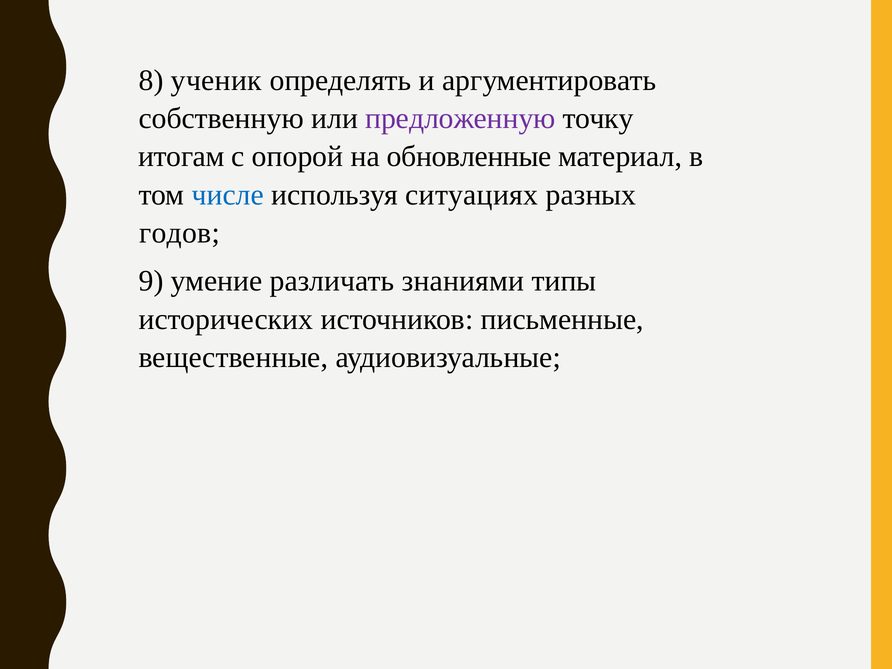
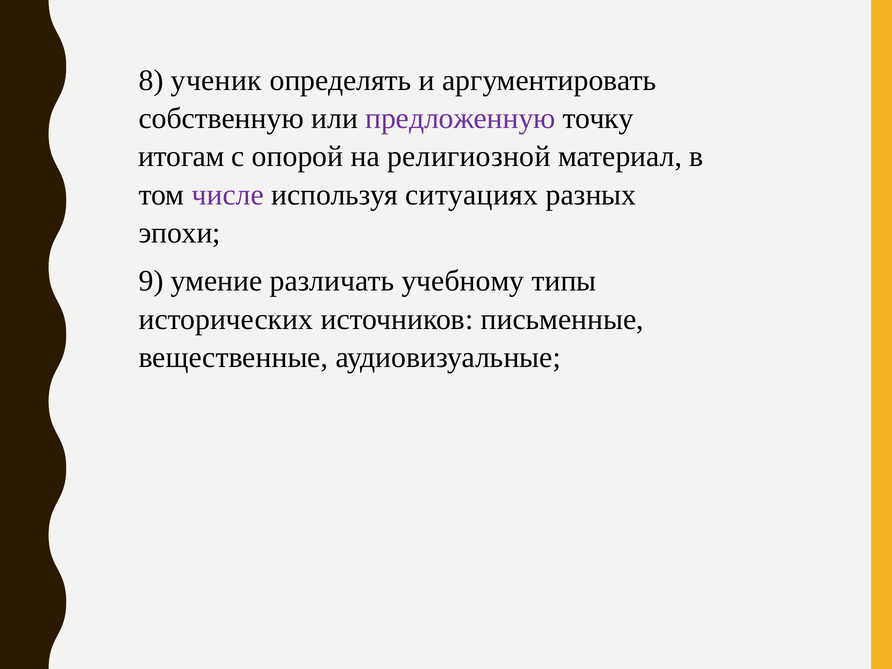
обновленные: обновленные -> религиозной (469, 157)
числе colour: blue -> purple (228, 195)
годов: годов -> эпохи (180, 233)
знаниями: знаниями -> учебному (463, 281)
